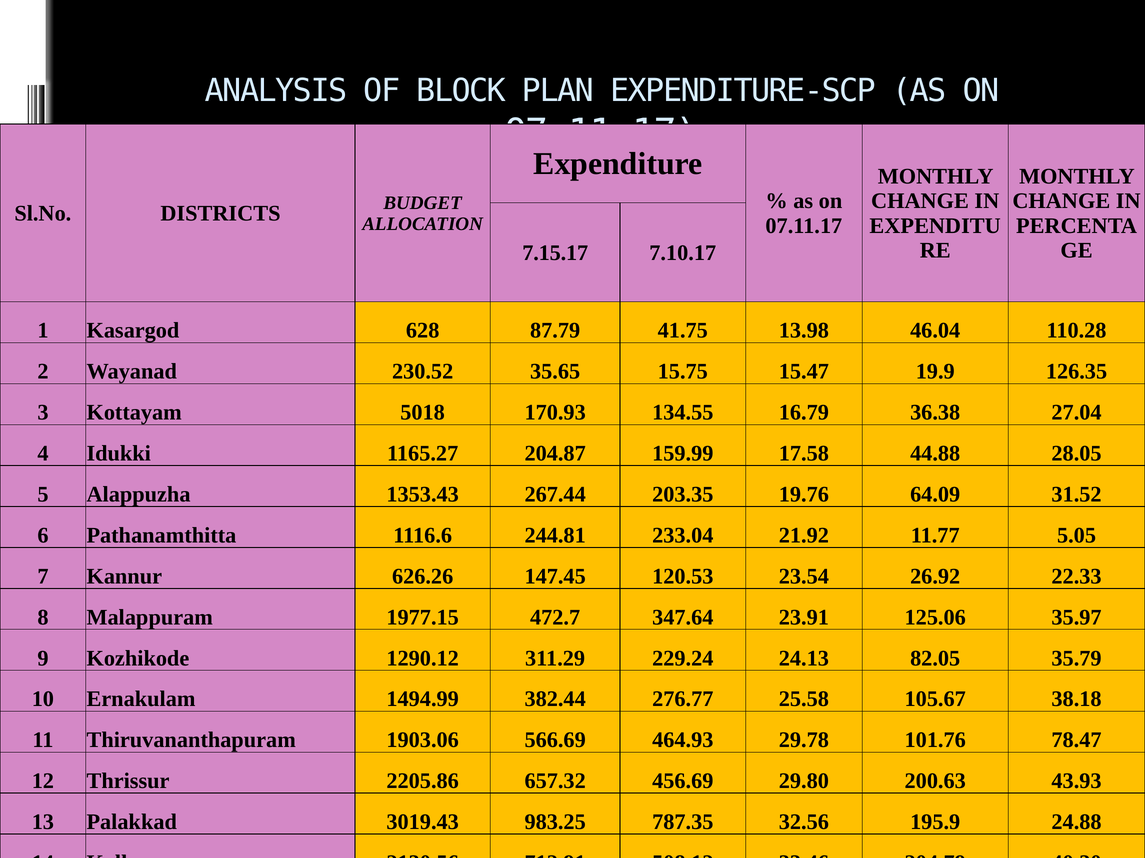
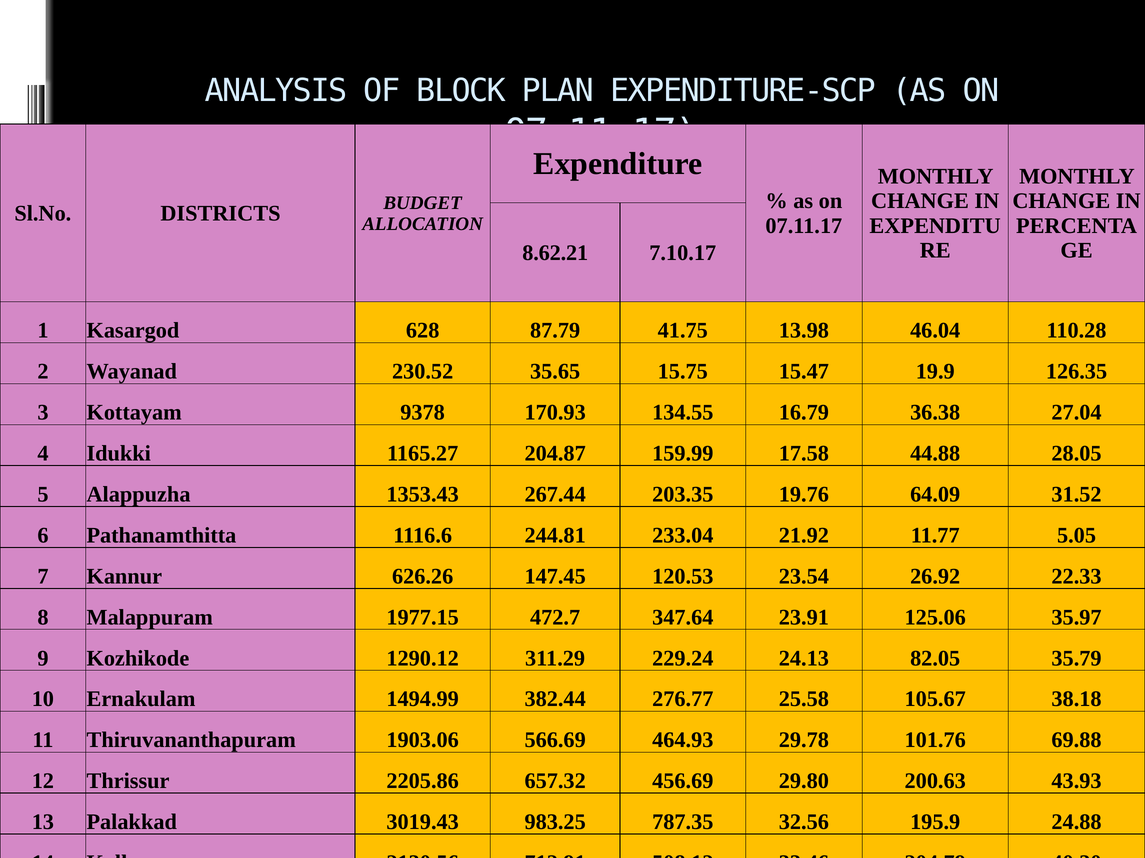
7.15.17: 7.15.17 -> 8.62.21 (555, 253)
5018: 5018 -> 9378 (423, 413)
78.47: 78.47 -> 69.88 (1076, 741)
